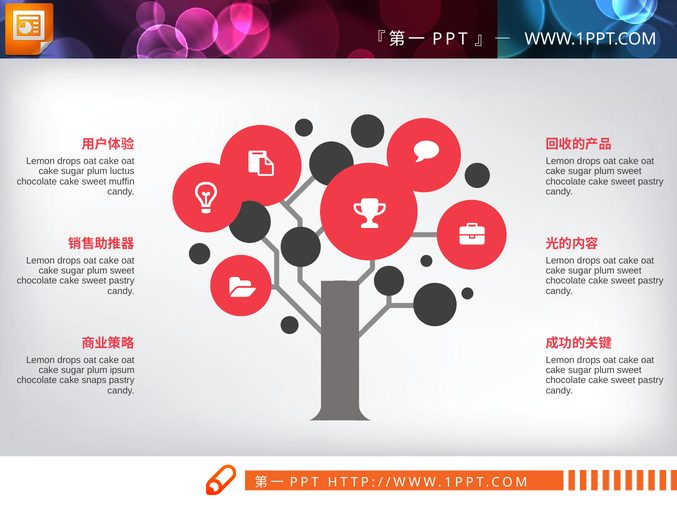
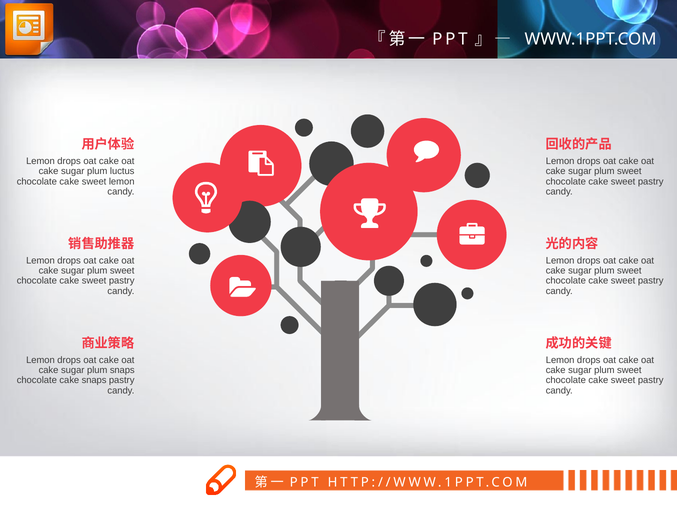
sweet muffin: muffin -> lemon (122, 181)
plum ipsum: ipsum -> snaps (122, 370)
